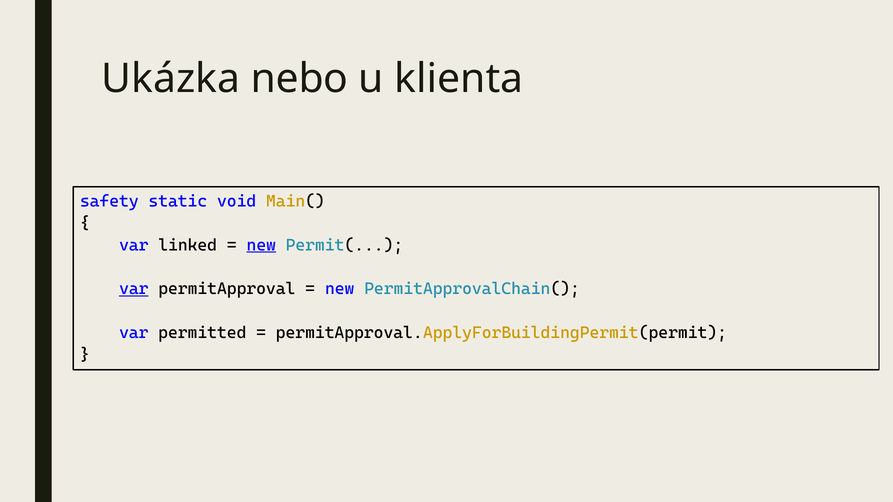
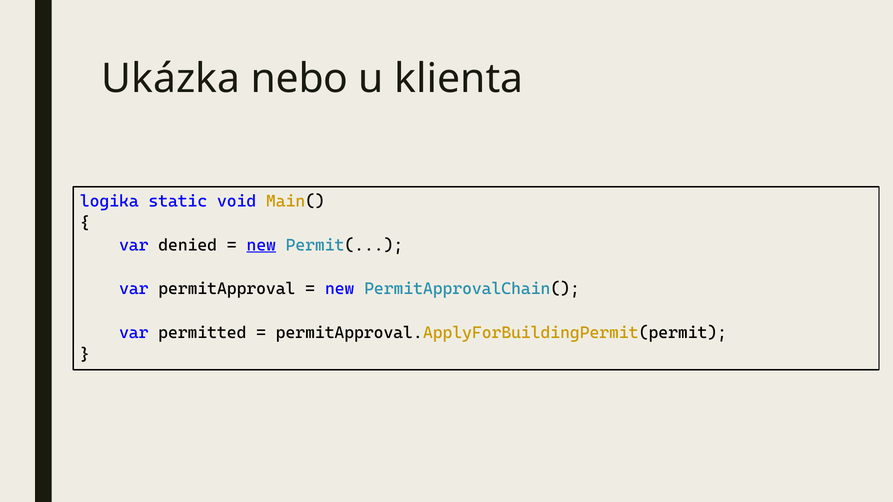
safety: safety -> logika (109, 201)
linked: linked -> denied (188, 245)
var underline: present -> none (134, 289)
